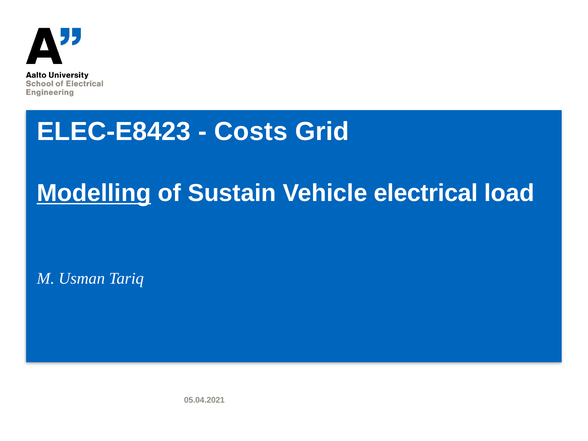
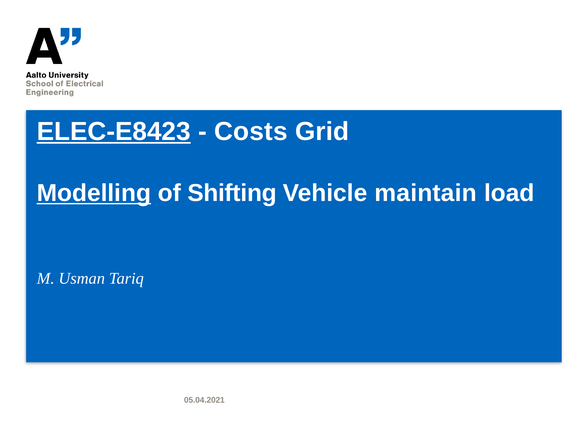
ELEC-E8423 underline: none -> present (114, 131)
Sustain: Sustain -> Shifting (232, 193)
electrical: electrical -> maintain (426, 193)
